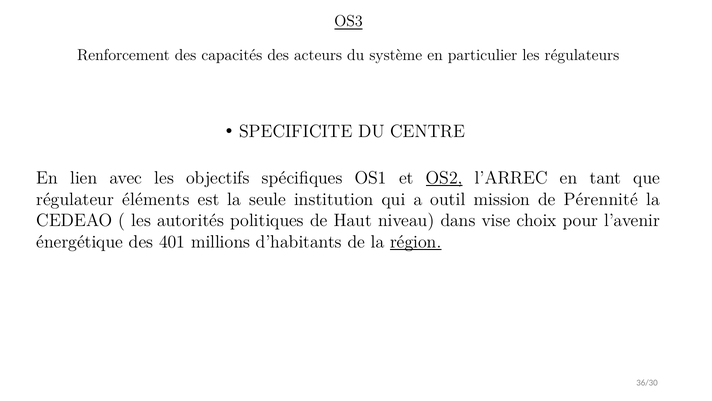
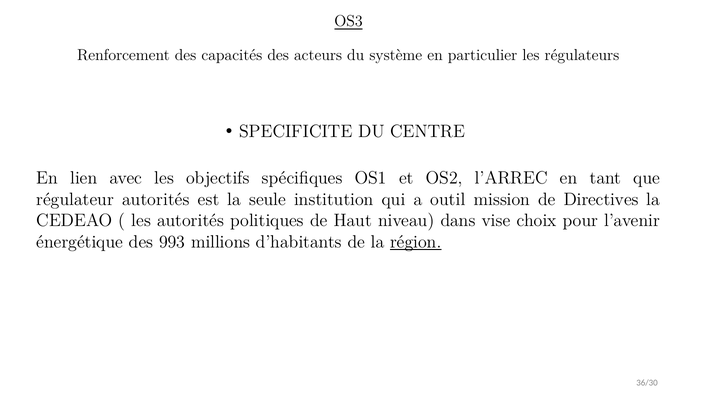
OS2 underline: present -> none (444, 178)
régulateur éléments: éléments -> autorités (156, 199)
Pérennité: Pérennité -> Directives (601, 199)
401: 401 -> 993 (172, 242)
